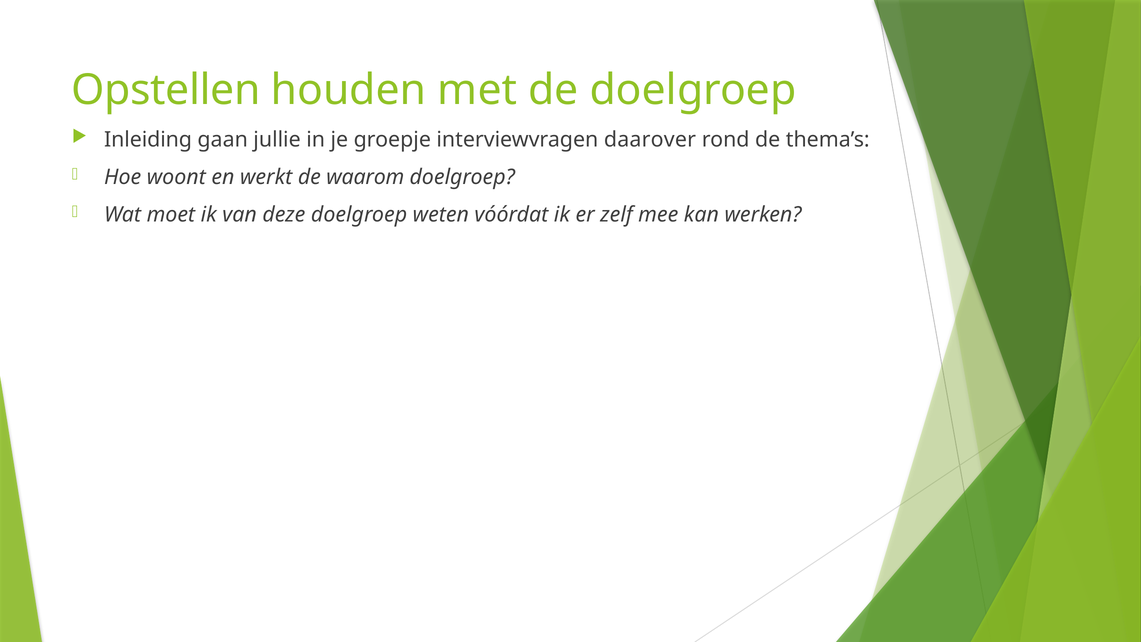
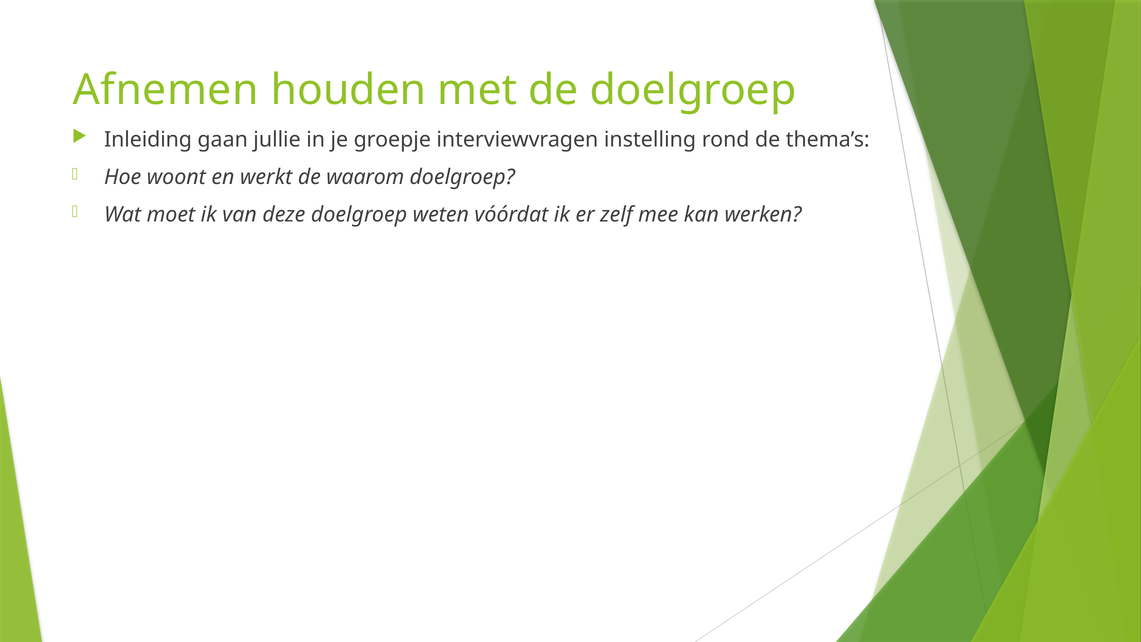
Opstellen: Opstellen -> Afnemen (166, 90)
daarover: daarover -> instelling (650, 140)
